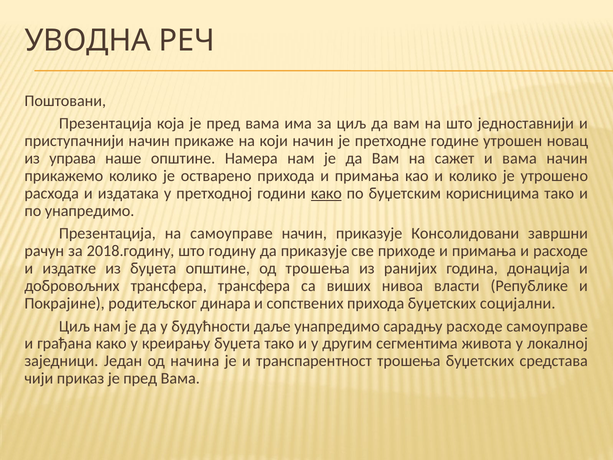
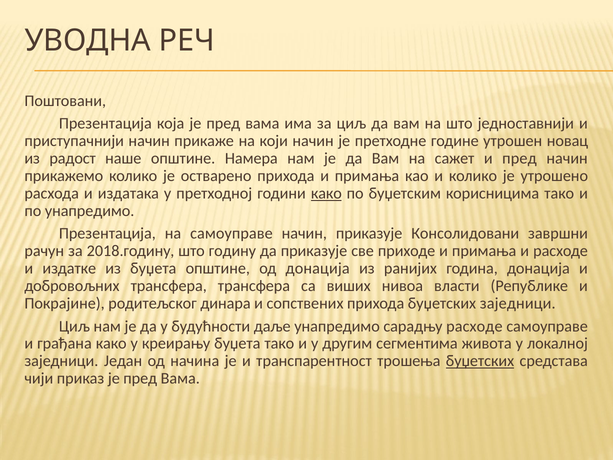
управа: управа -> радост (73, 158)
и вама: вама -> пред (519, 158)
од трошења: трошења -> донација (318, 268)
буџетских социјални: социјални -> заједници (518, 303)
буџетских underline: none -> present (480, 361)
